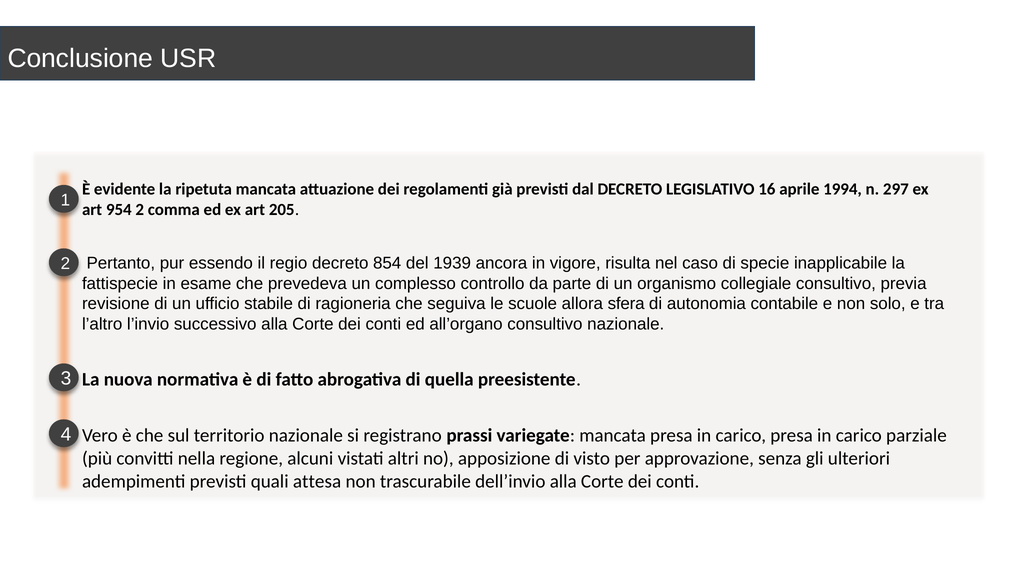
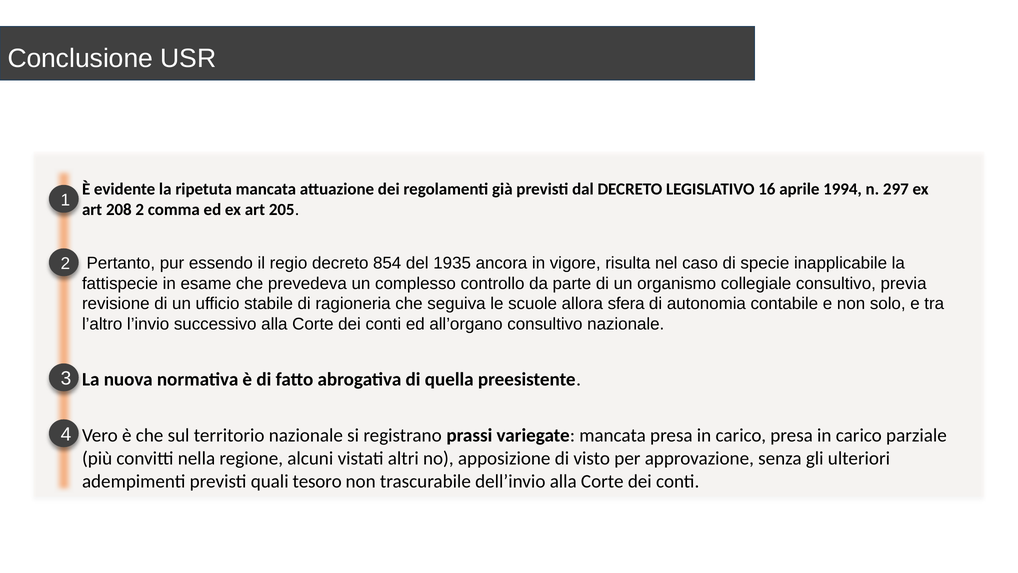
954: 954 -> 208 (119, 209)
1939: 1939 -> 1935 (452, 263)
attesa: attesa -> tesoro (317, 481)
